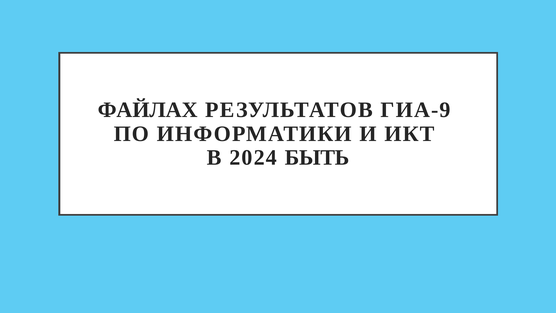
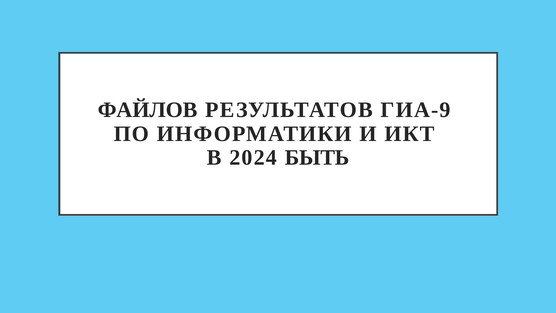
ФАЙЛАХ: ФАЙЛАХ -> ФАЙЛОВ (148, 110)
